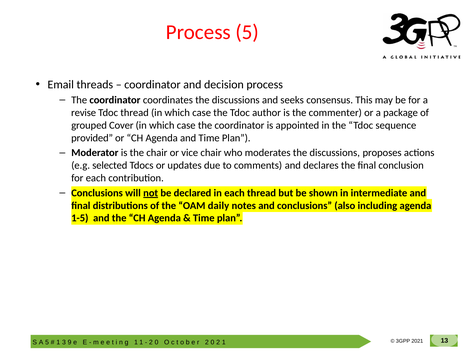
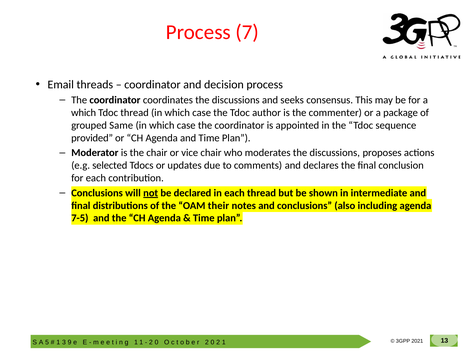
Process 5: 5 -> 7 (247, 32)
revise: revise -> which (84, 113)
Cover: Cover -> Same (121, 125)
daily: daily -> their (218, 205)
1-5: 1-5 -> 7-5 (80, 218)
